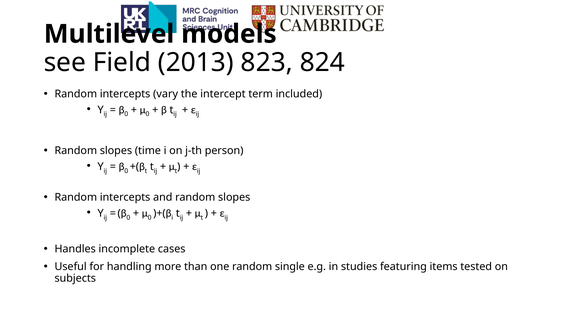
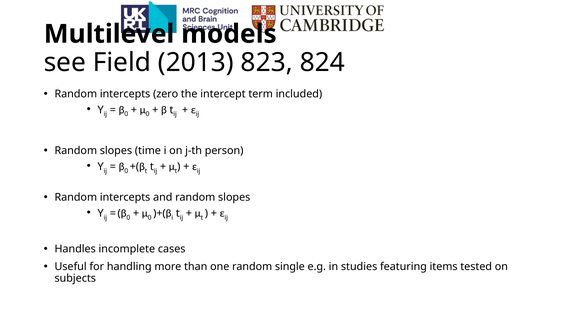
vary: vary -> zero (166, 94)
